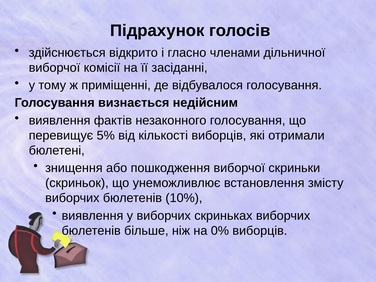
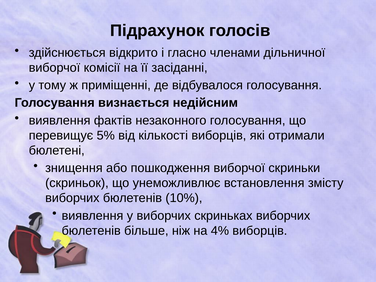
0%: 0% -> 4% (220, 231)
